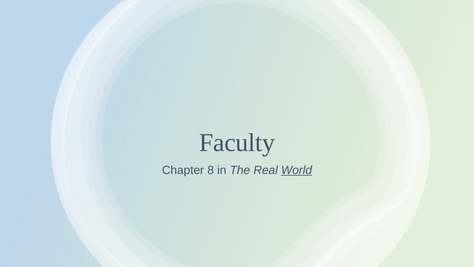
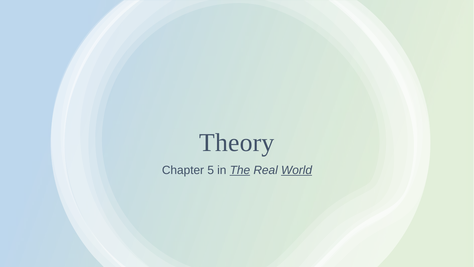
Faculty: Faculty -> Theory (237, 143)
8: 8 -> 5 (211, 170)
The underline: none -> present (240, 170)
